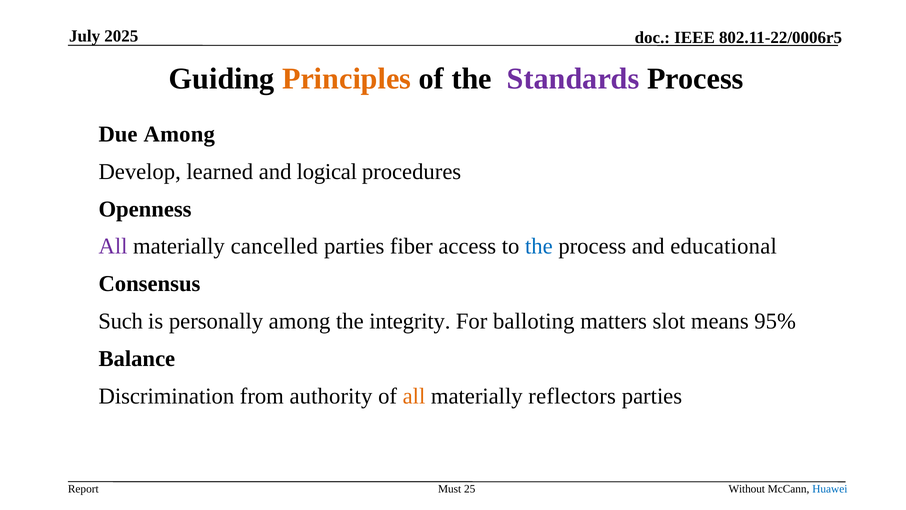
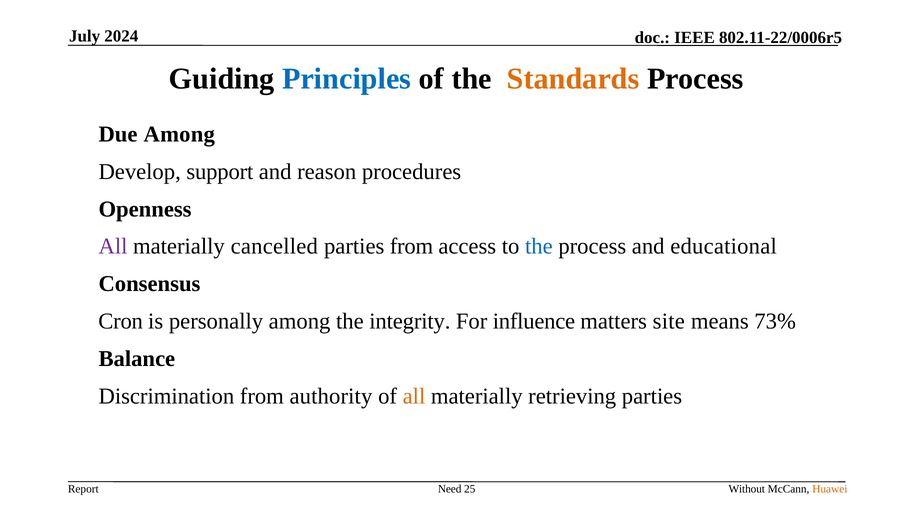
2025: 2025 -> 2024 (121, 36)
Principles colour: orange -> blue (347, 79)
Standards colour: purple -> orange (573, 79)
learned: learned -> support (220, 172)
logical: logical -> reason (327, 172)
parties fiber: fiber -> from (411, 246)
Such: Such -> Cron (121, 321)
balloting: balloting -> influence (534, 321)
slot: slot -> site (669, 321)
95%: 95% -> 73% (775, 321)
reflectors: reflectors -> retrieving (572, 396)
Must: Must -> Need (450, 489)
Huawei colour: blue -> orange (830, 489)
